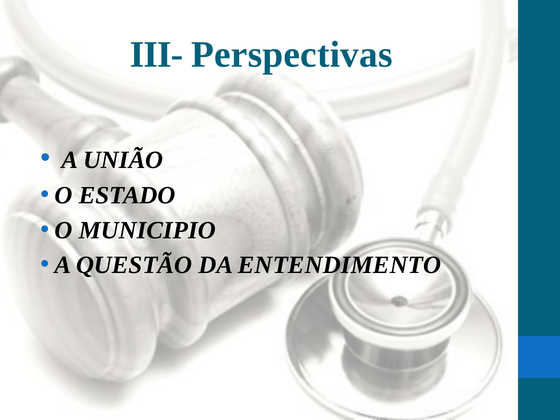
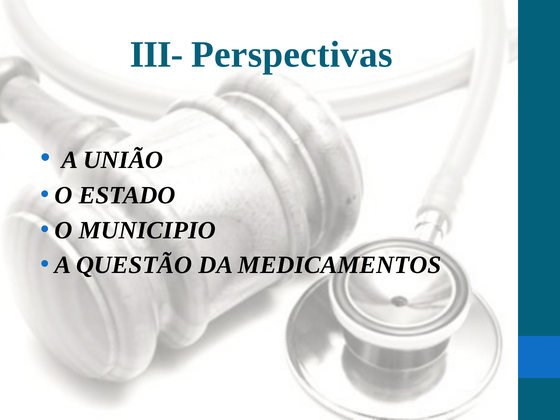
ENTENDIMENTO: ENTENDIMENTO -> MEDICAMENTOS (340, 265)
